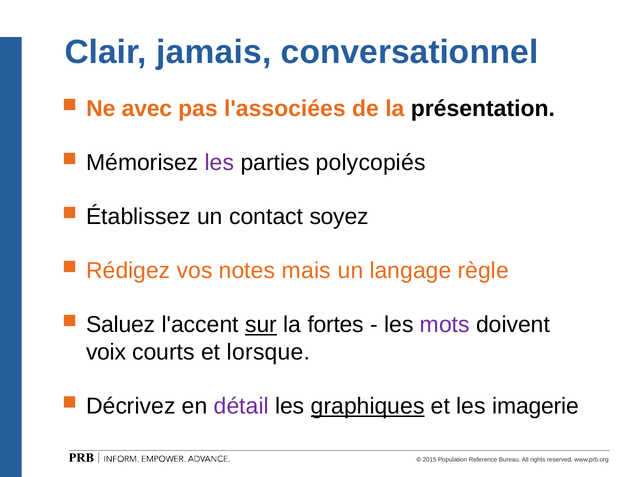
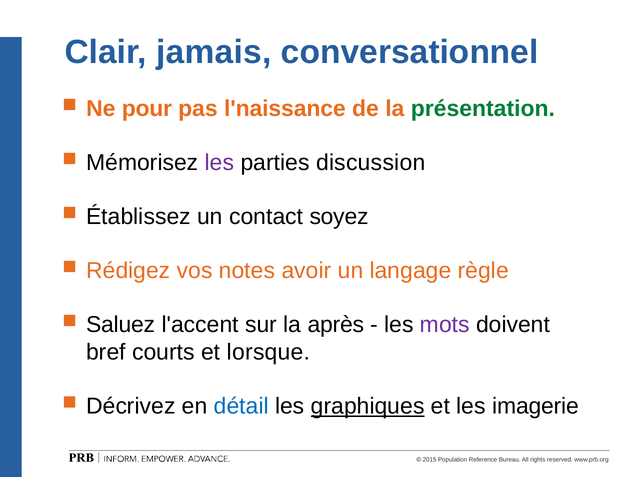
avec: avec -> pour (147, 109)
l'associées: l'associées -> l'naissance (285, 109)
présentation colour: black -> green (483, 109)
polycopiés: polycopiés -> discussion (371, 163)
mais: mais -> avoir (306, 271)
sur underline: present -> none (261, 325)
fortes: fortes -> après (336, 325)
voix: voix -> bref (106, 352)
détail colour: purple -> blue (241, 406)
